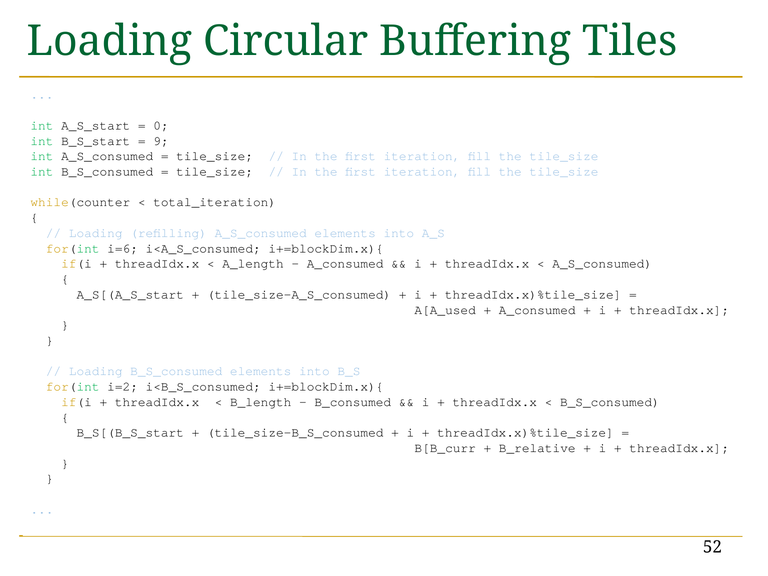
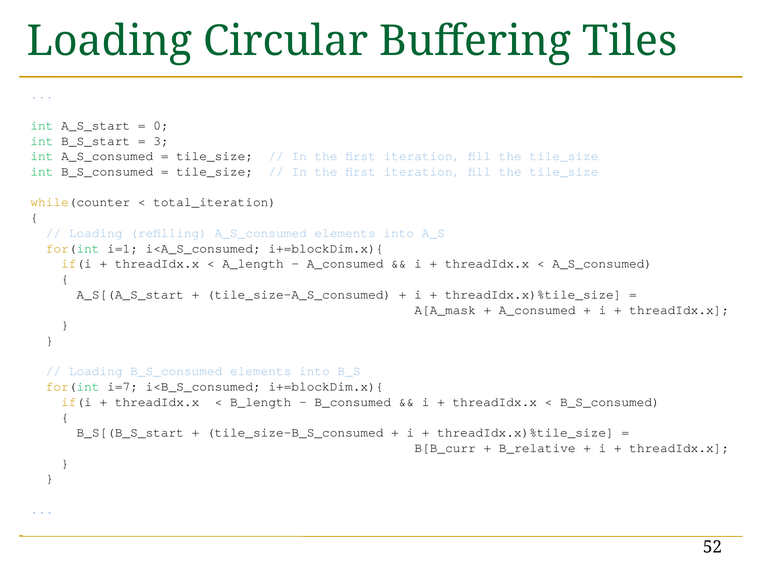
9: 9 -> 3 (161, 141)
i=6: i=6 -> i=1 (123, 248)
A[A_used: A[A_used -> A[A_mask (445, 310)
i=2: i=2 -> i=7 (123, 387)
